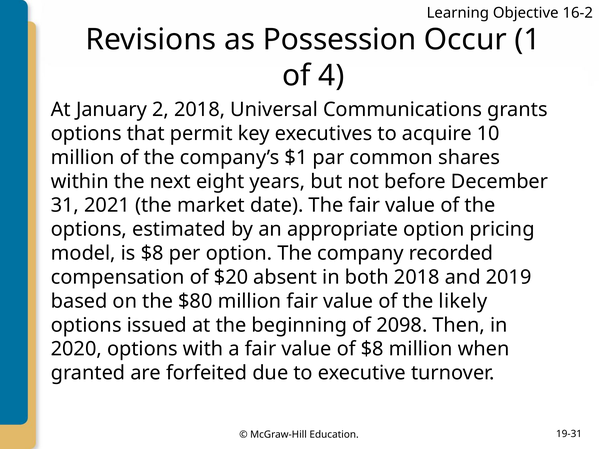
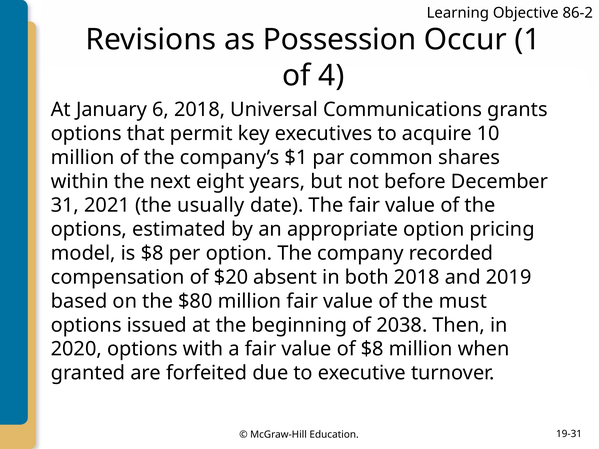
16-2: 16-2 -> 86-2 (578, 13)
2: 2 -> 6 (160, 110)
market: market -> usually (211, 206)
likely: likely -> must (463, 301)
2098: 2098 -> 2038 (402, 325)
